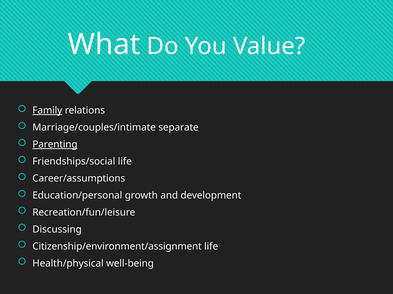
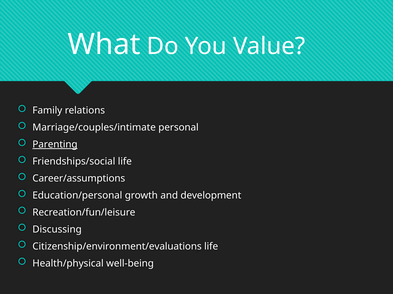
Family underline: present -> none (47, 111)
separate: separate -> personal (178, 128)
Citizenship/environment/assignment: Citizenship/environment/assignment -> Citizenship/environment/evaluations (117, 247)
